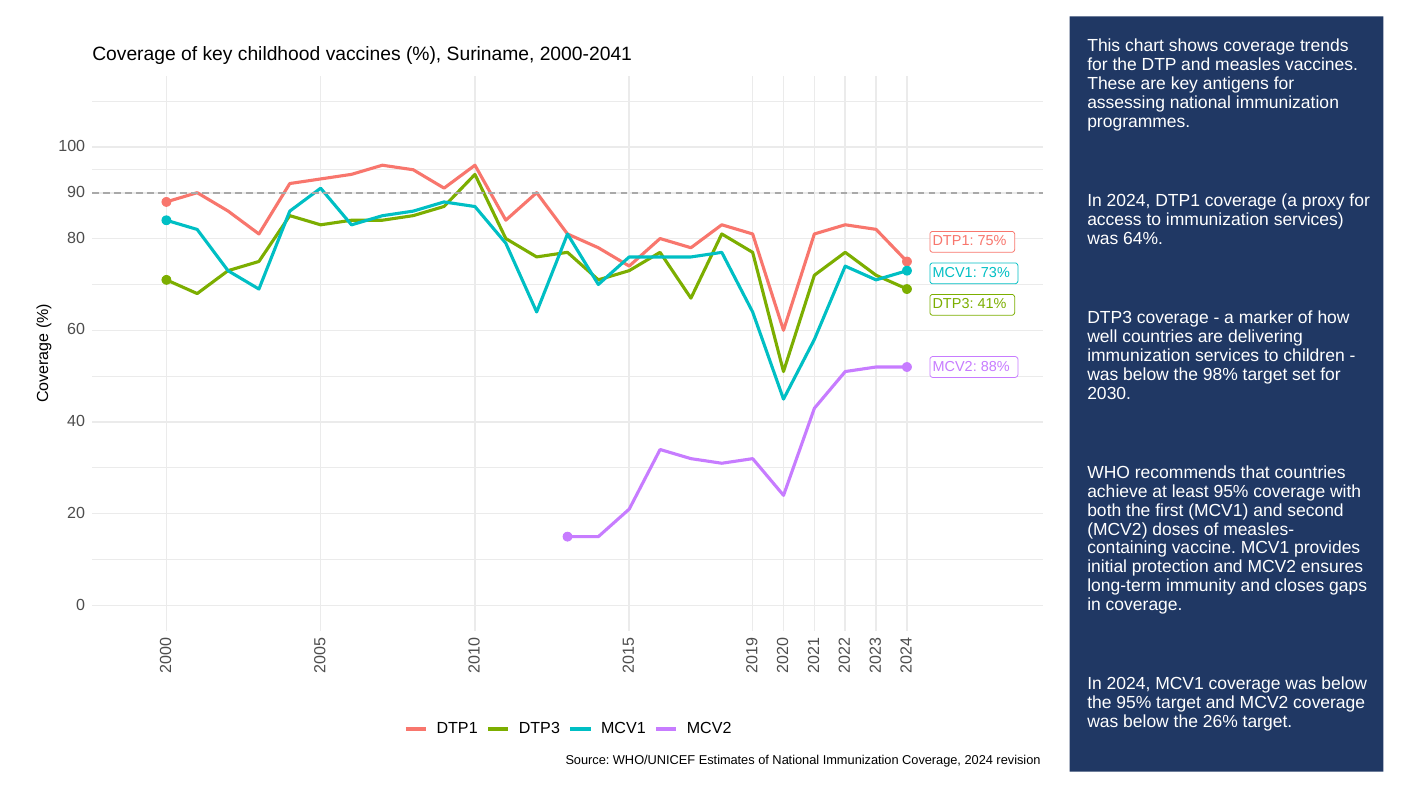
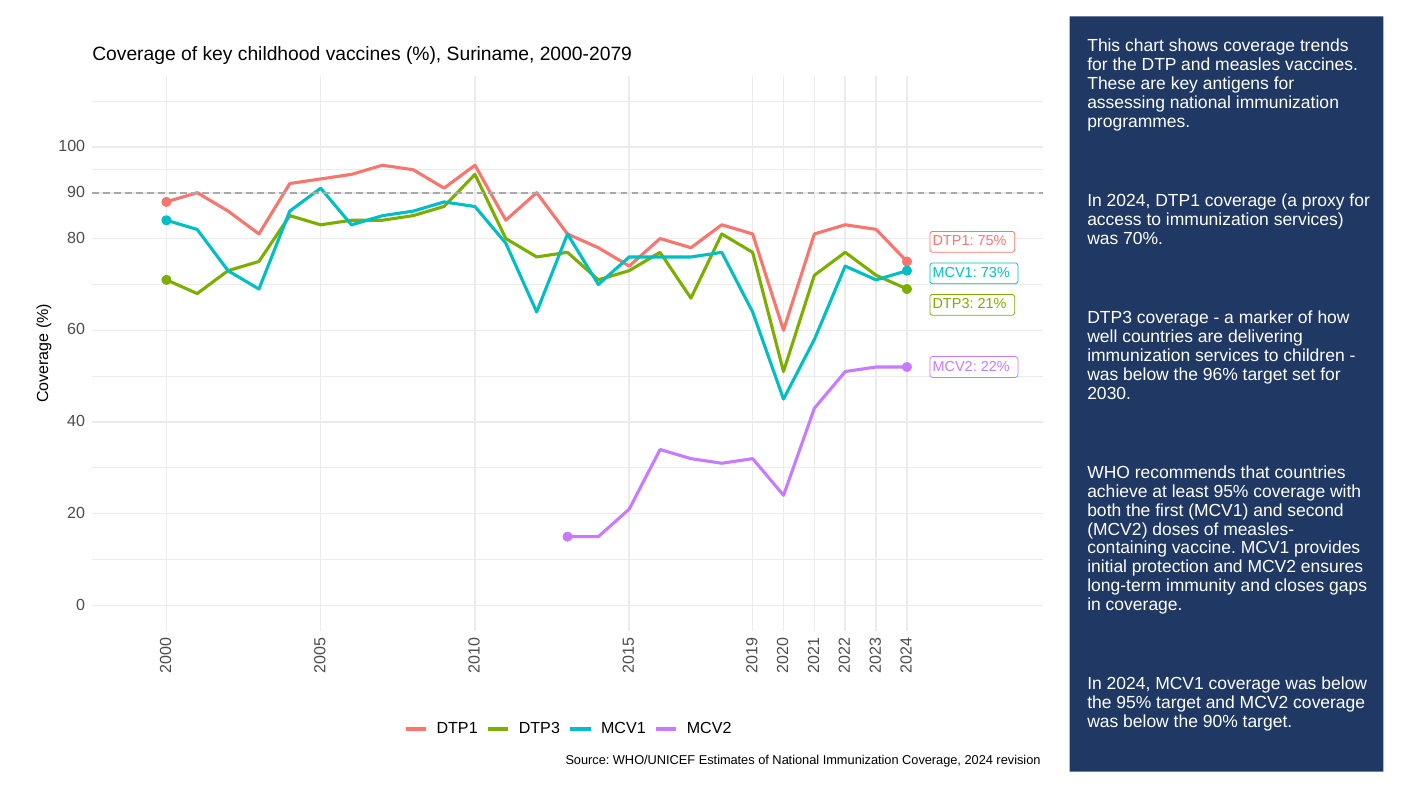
2000-2041: 2000-2041 -> 2000-2079 (586, 54)
64%: 64% -> 70% (1143, 239)
41%: 41% -> 21% (992, 304)
88%: 88% -> 22% (995, 366)
98%: 98% -> 96% (1220, 375)
26%: 26% -> 90% (1220, 722)
